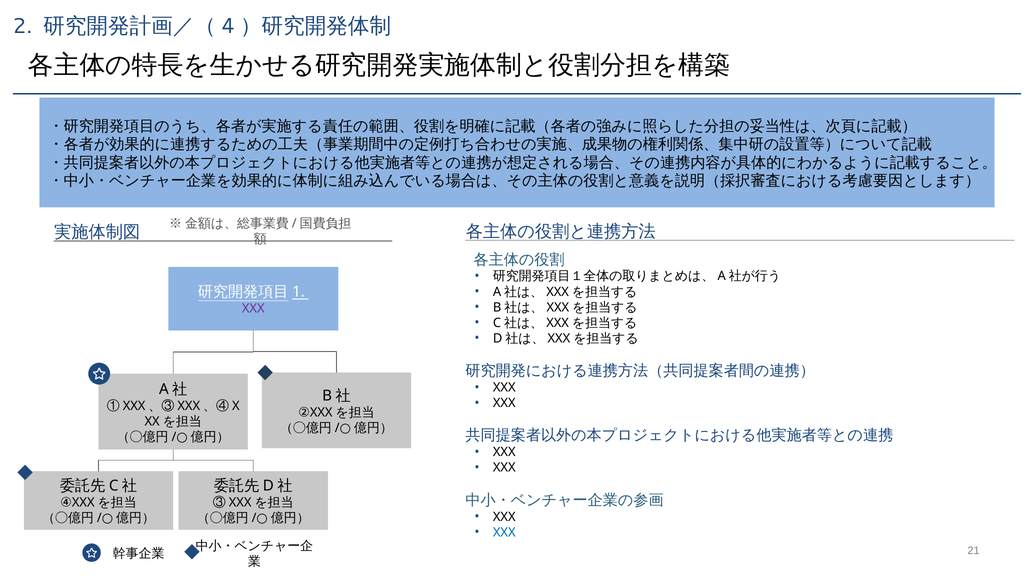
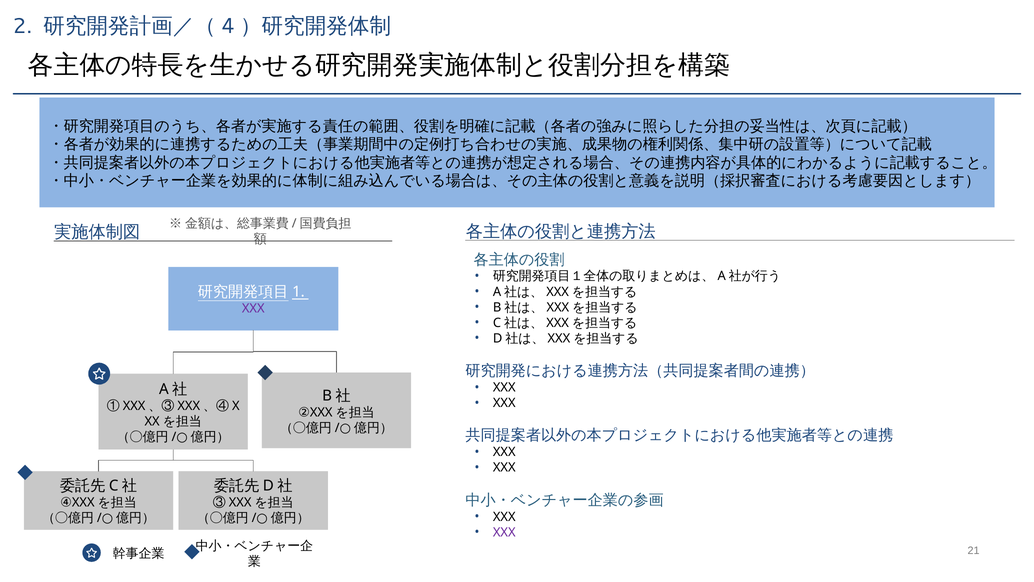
XXX colour: blue -> purple (504, 532)
